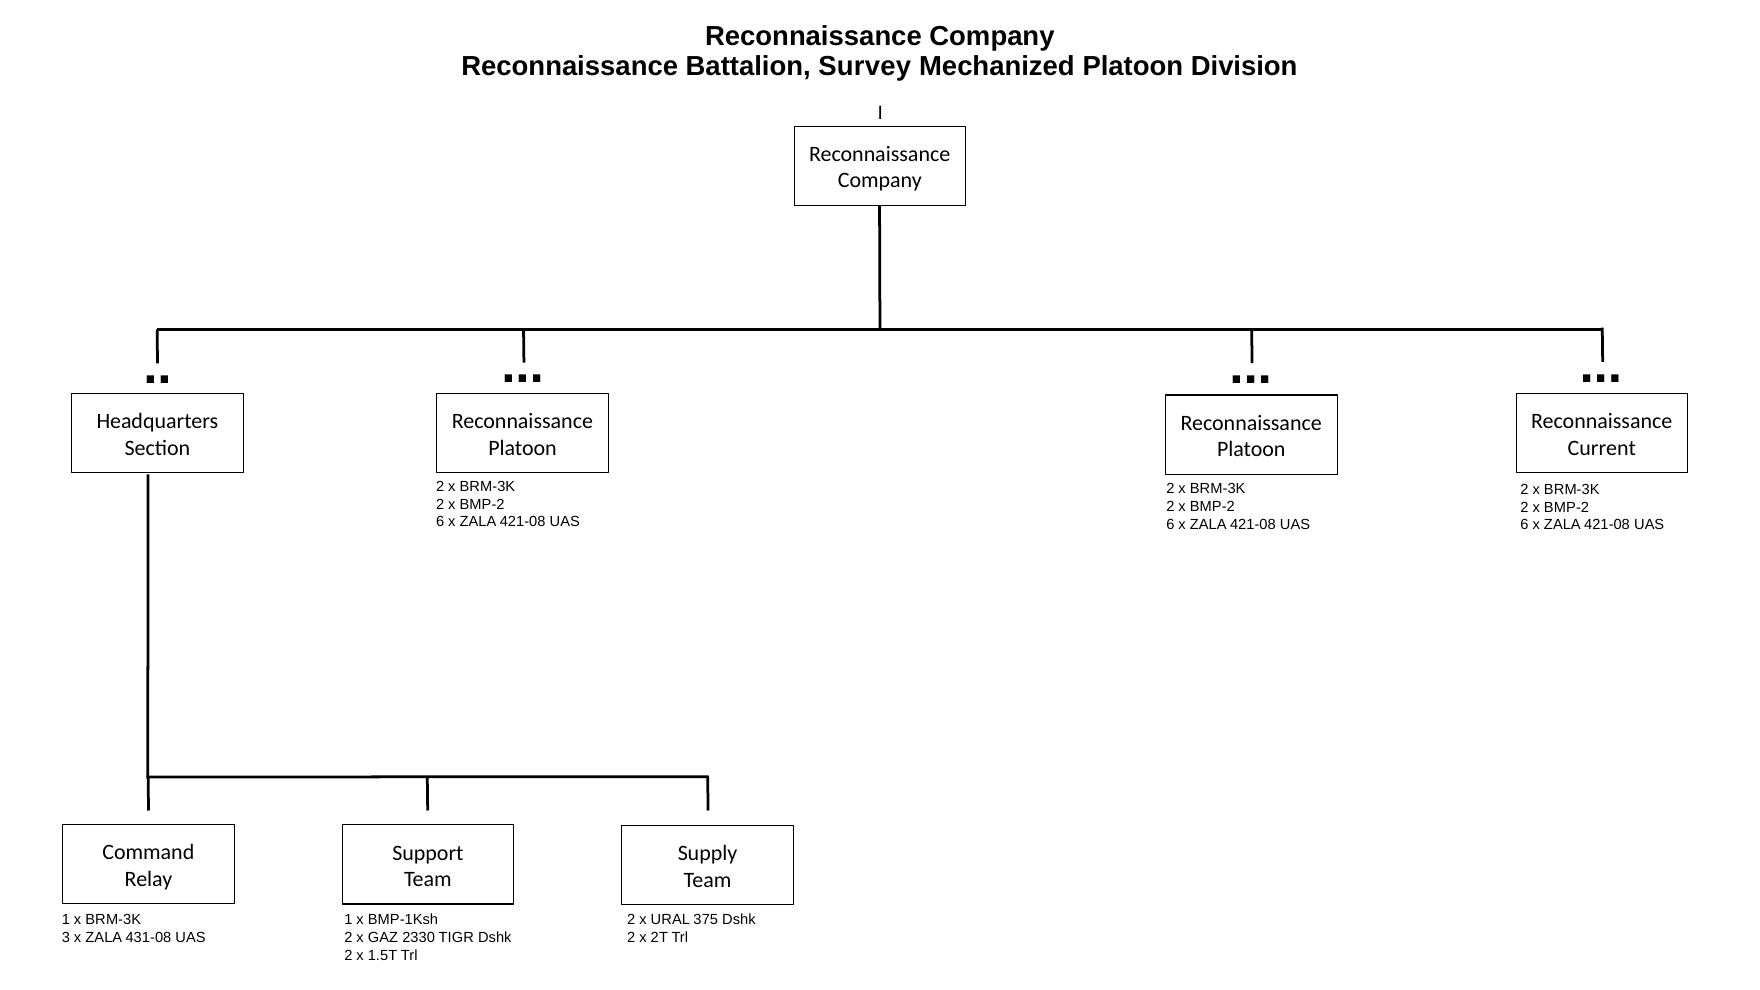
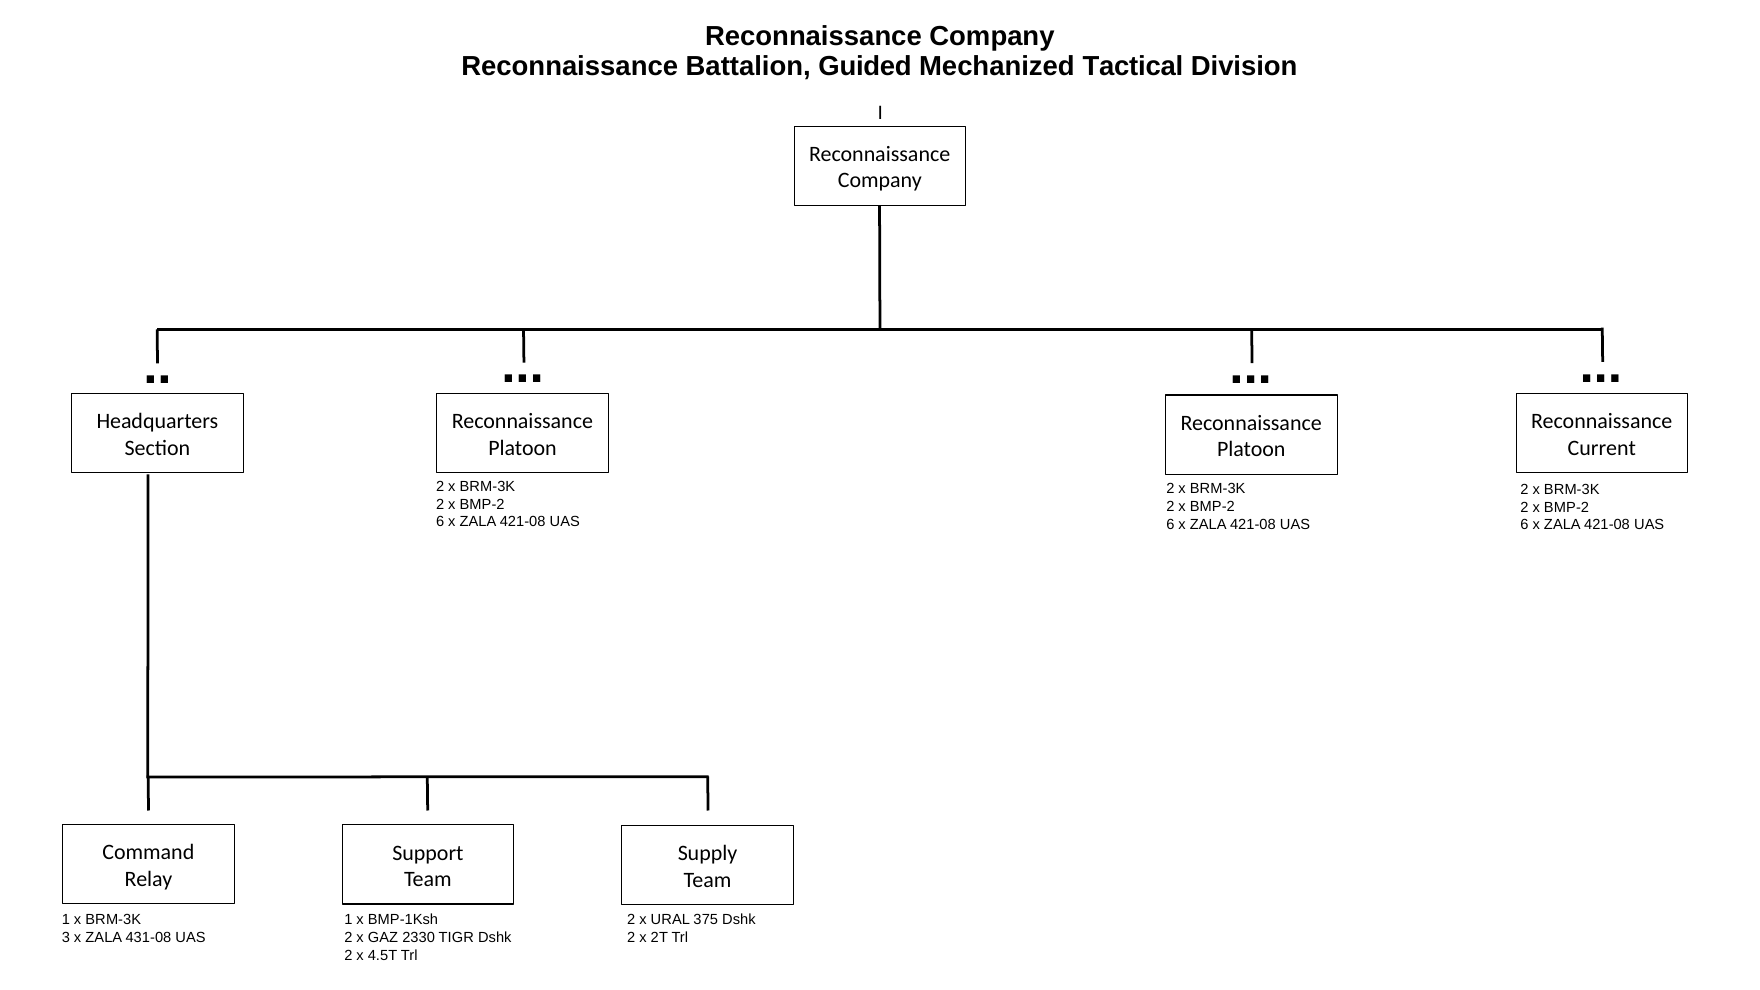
Survey: Survey -> Guided (865, 67)
Mechanized Platoon: Platoon -> Tactical (1133, 67)
1.5T: 1.5T -> 4.5T (383, 955)
